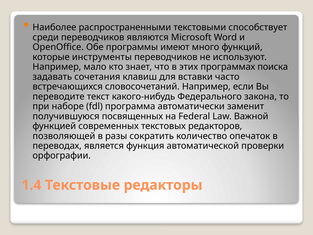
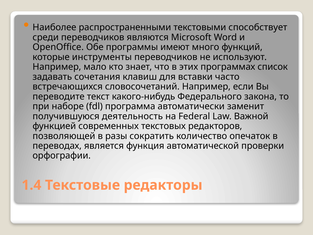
поиска: поиска -> список (273, 67)
посвященных: посвященных -> деятельность (132, 116)
